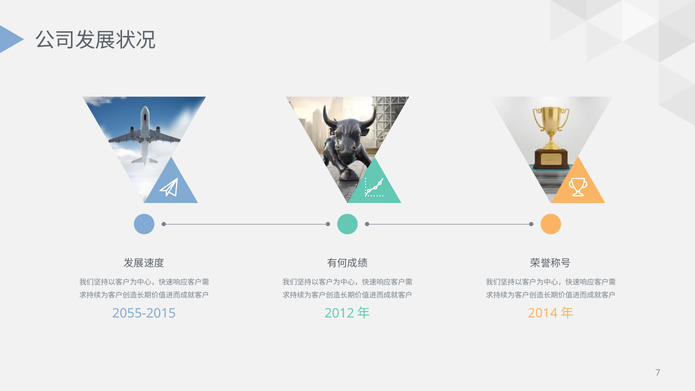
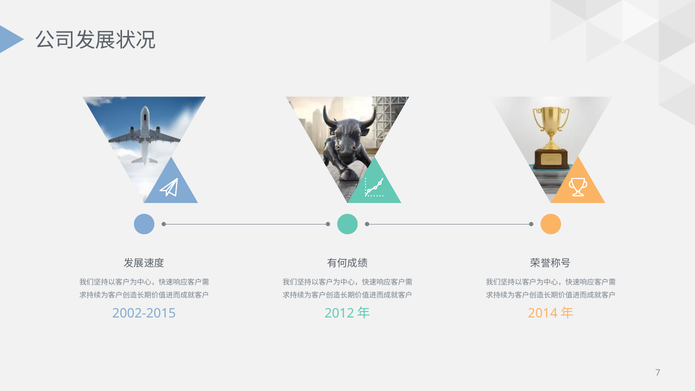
2055-2015: 2055-2015 -> 2002-2015 (144, 313)
